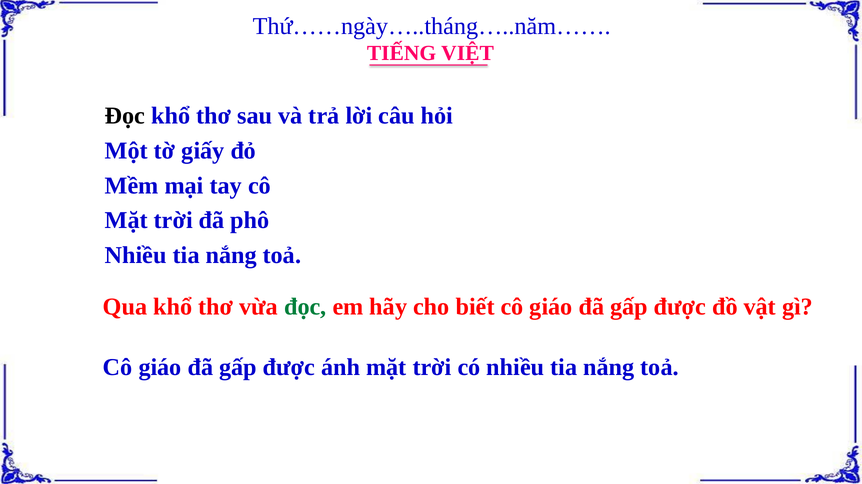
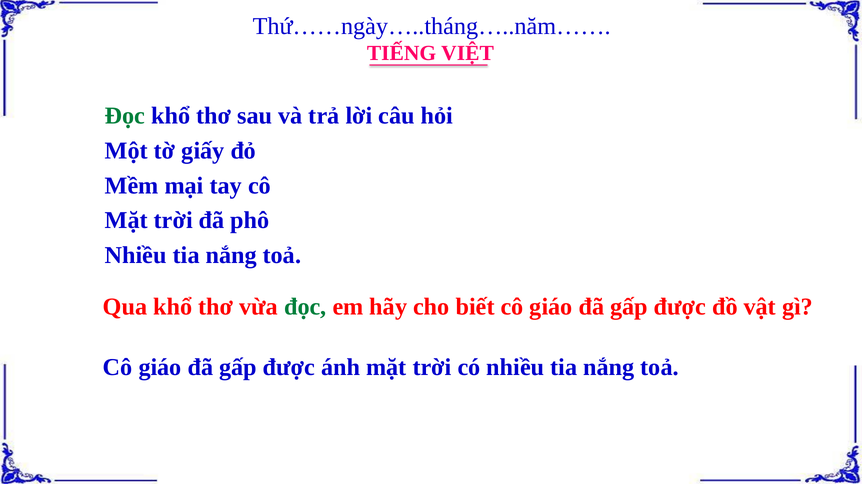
Đọc colour: black -> green (125, 116)
